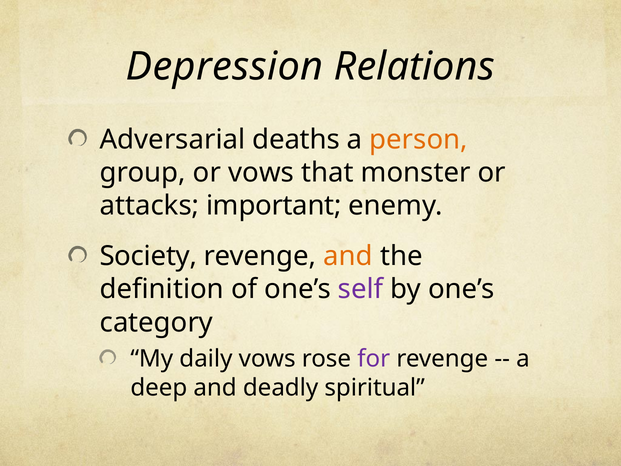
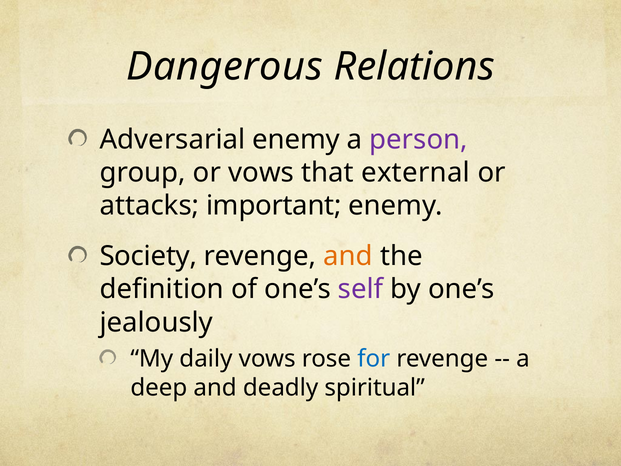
Depression: Depression -> Dangerous (225, 66)
Adversarial deaths: deaths -> enemy (296, 139)
person colour: orange -> purple (419, 139)
monster: monster -> external (416, 173)
category: category -> jealously (156, 322)
for colour: purple -> blue (374, 358)
